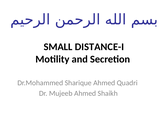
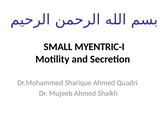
DISTANCE-I: DISTANCE-I -> MYENTRIC-I (100, 47)
